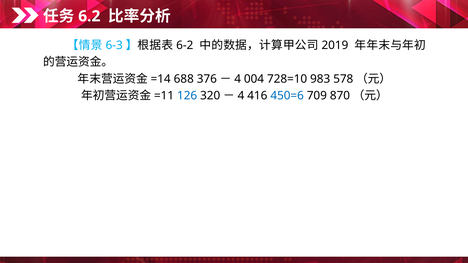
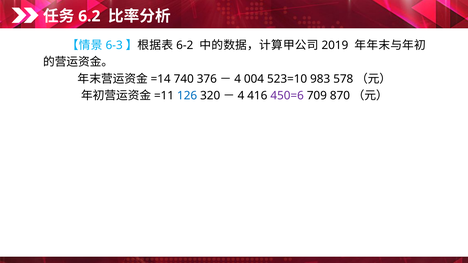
688: 688 -> 740 (184, 79)
728=10: 728=10 -> 523=10 (287, 79)
450=6 colour: blue -> purple (287, 96)
